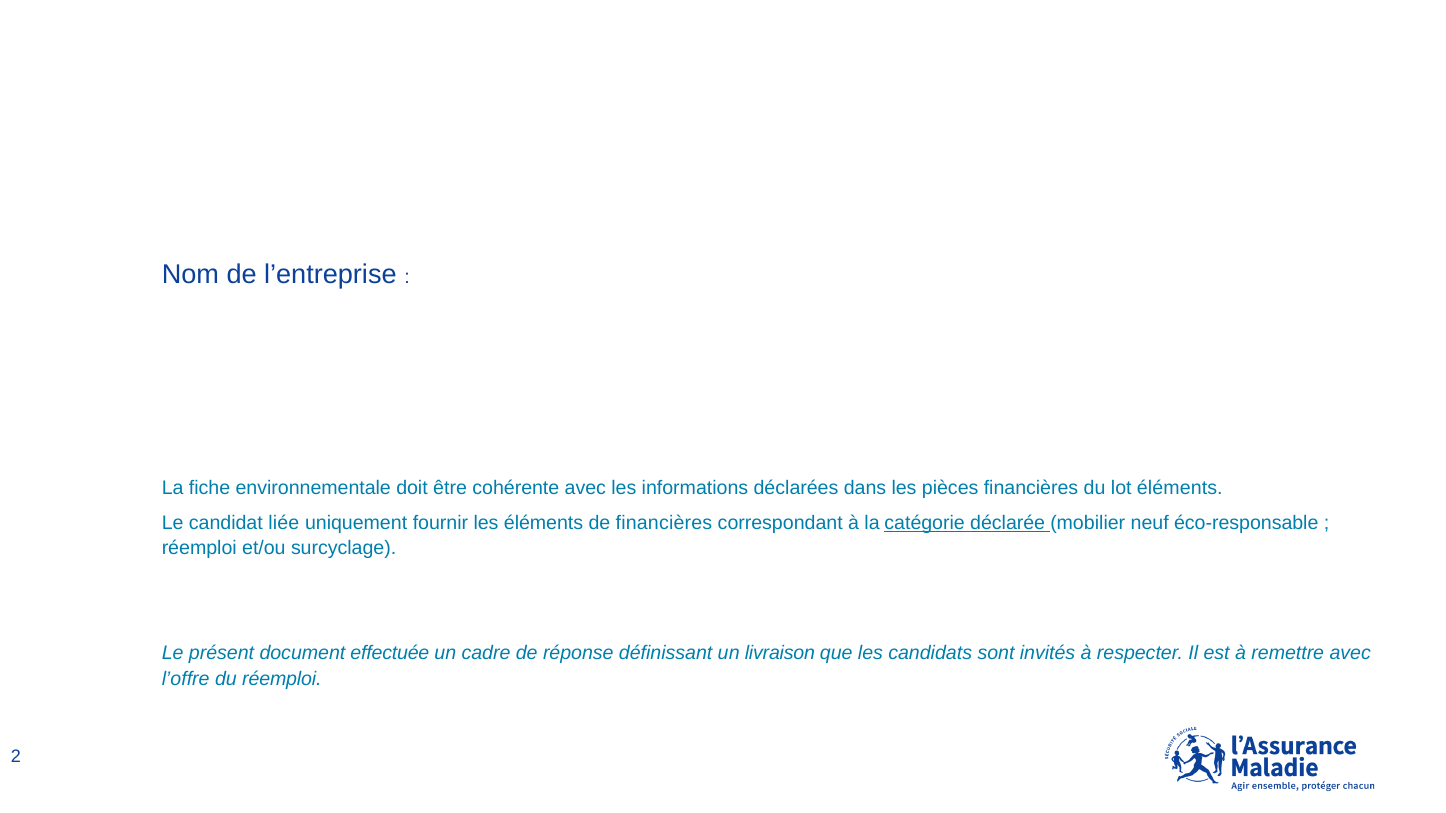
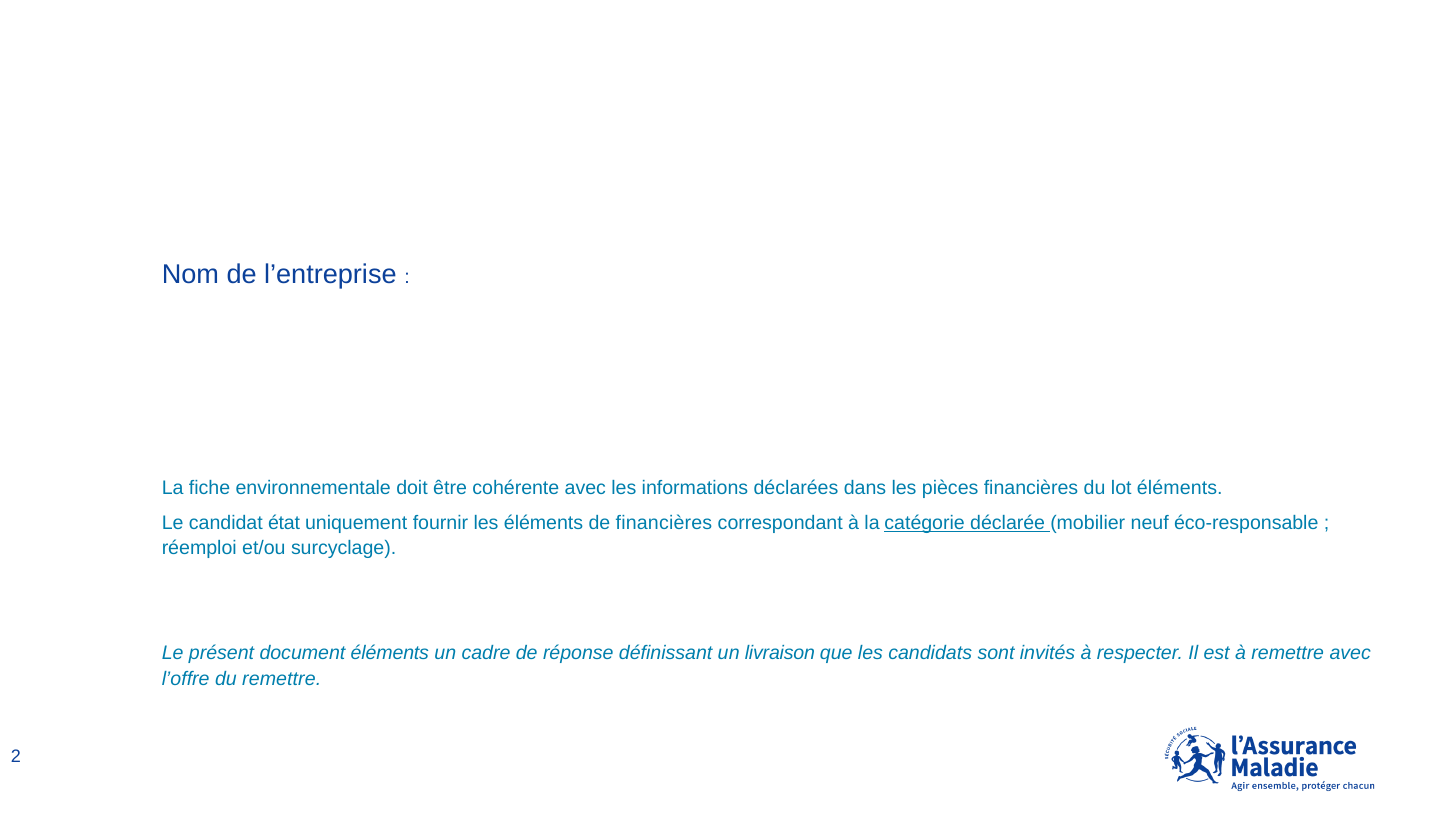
liée: liée -> état (284, 523)
document effectuée: effectuée -> éléments (390, 654)
du réemploi: réemploi -> remettre (282, 679)
